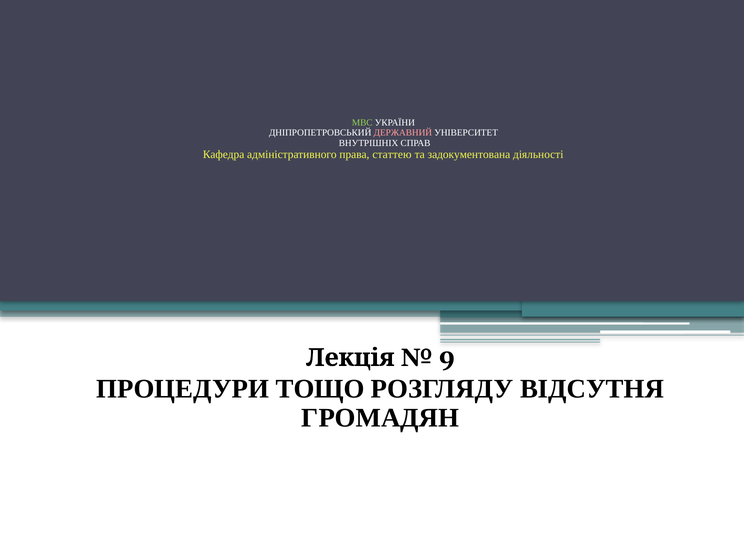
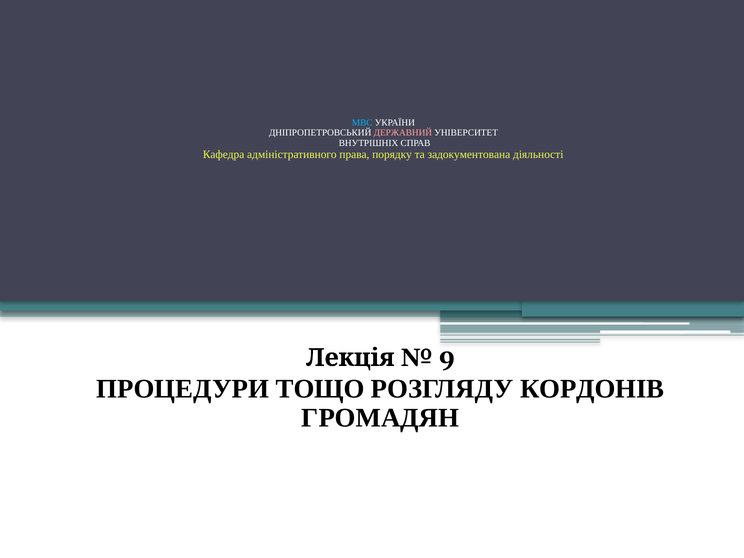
МВС colour: light green -> light blue (362, 123)
статтею: статтею -> порядку (392, 154)
ВІДСУТНЯ: ВІДСУТНЯ -> КОРДОНІВ (592, 389)
